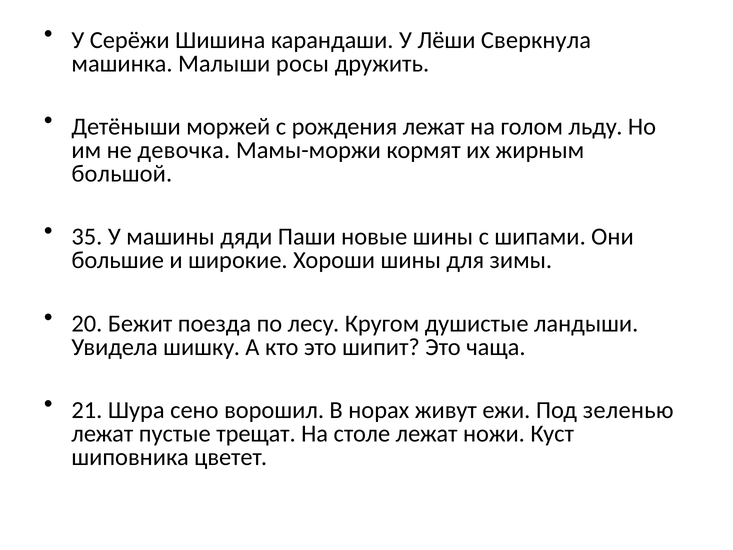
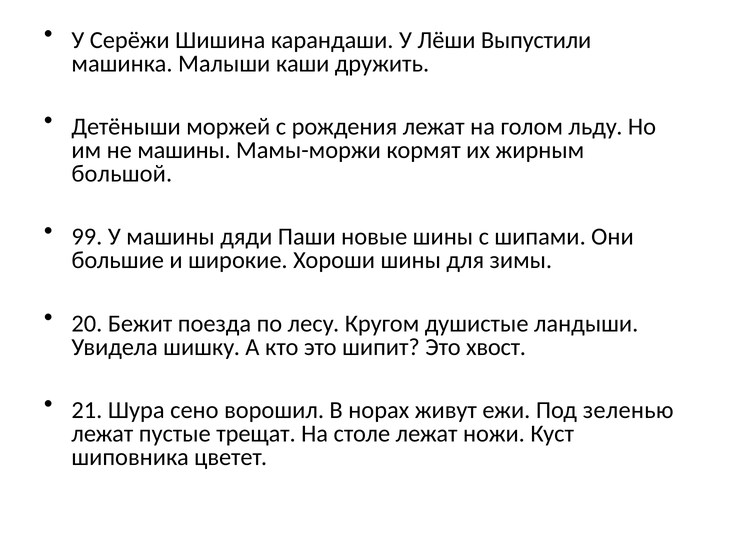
Сверкнула: Сверкнула -> Выпустили (536, 40)
росы: росы -> каши (303, 63)
не девочка: девочка -> машины (184, 150)
35: 35 -> 99 (87, 237)
чаща: чаща -> хвост (496, 347)
